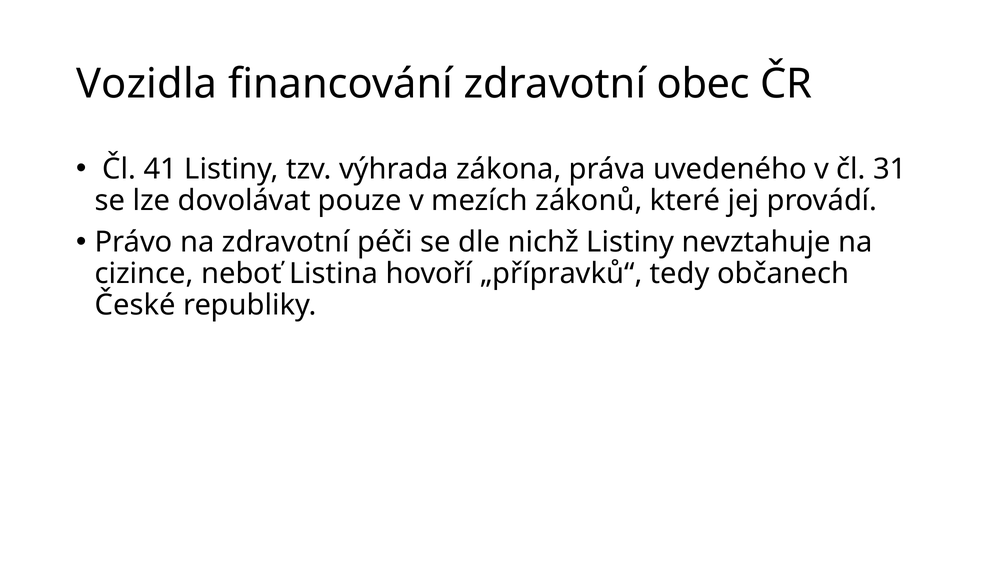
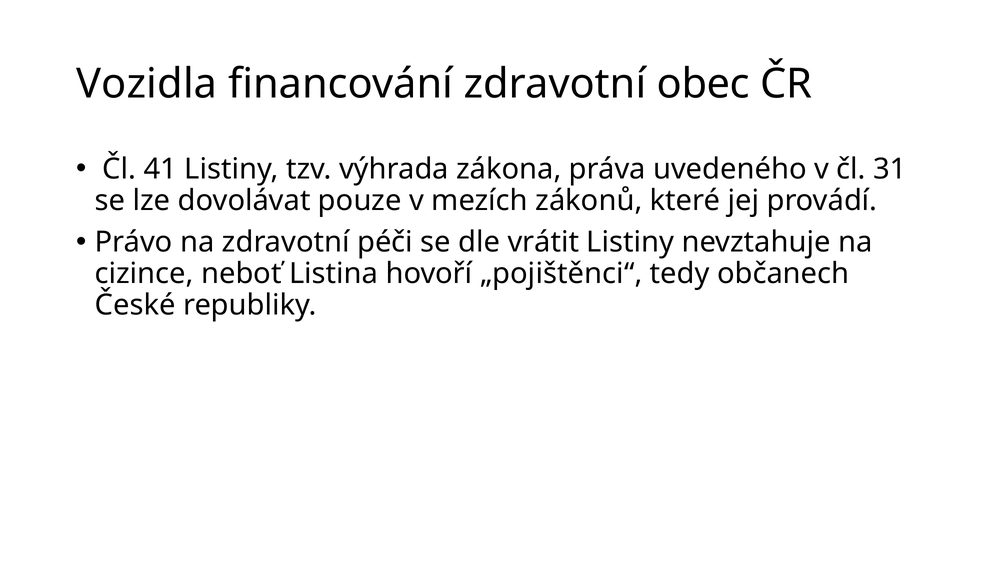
nichž: nichž -> vrátit (543, 242)
„přípravků“: „přípravků“ -> „pojištěnci“ (561, 274)
